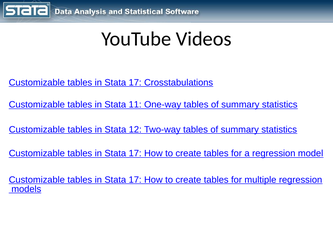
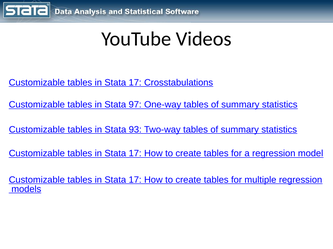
11: 11 -> 97 (135, 105)
12: 12 -> 93 (135, 130)
